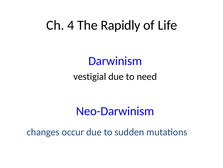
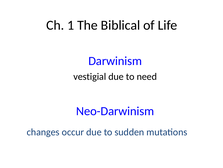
4: 4 -> 1 (71, 25)
Rapidly: Rapidly -> Biblical (121, 25)
